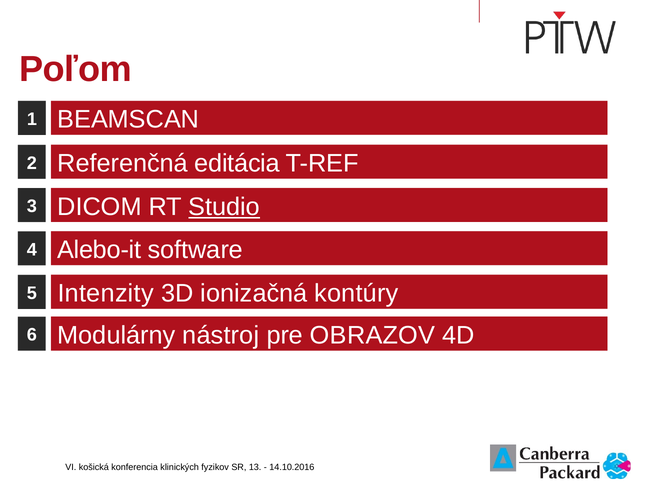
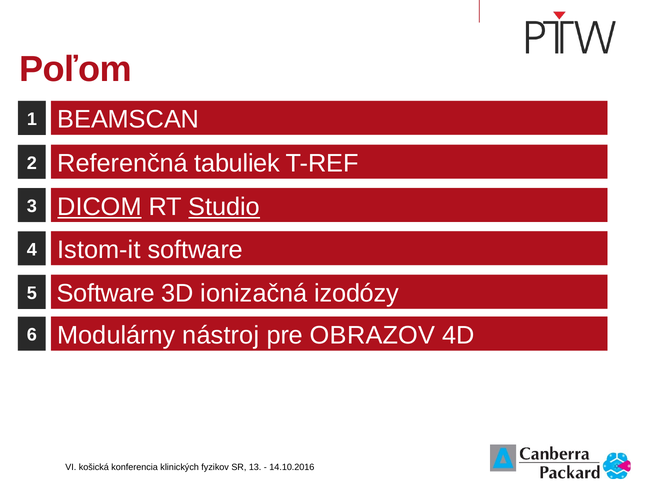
editácia: editácia -> tabuliek (237, 163)
DICOM underline: none -> present (100, 206)
Alebo-it: Alebo-it -> Istom-it (99, 250)
Intenzity: Intenzity -> Software (106, 293)
kontúry: kontúry -> izodózy (357, 293)
